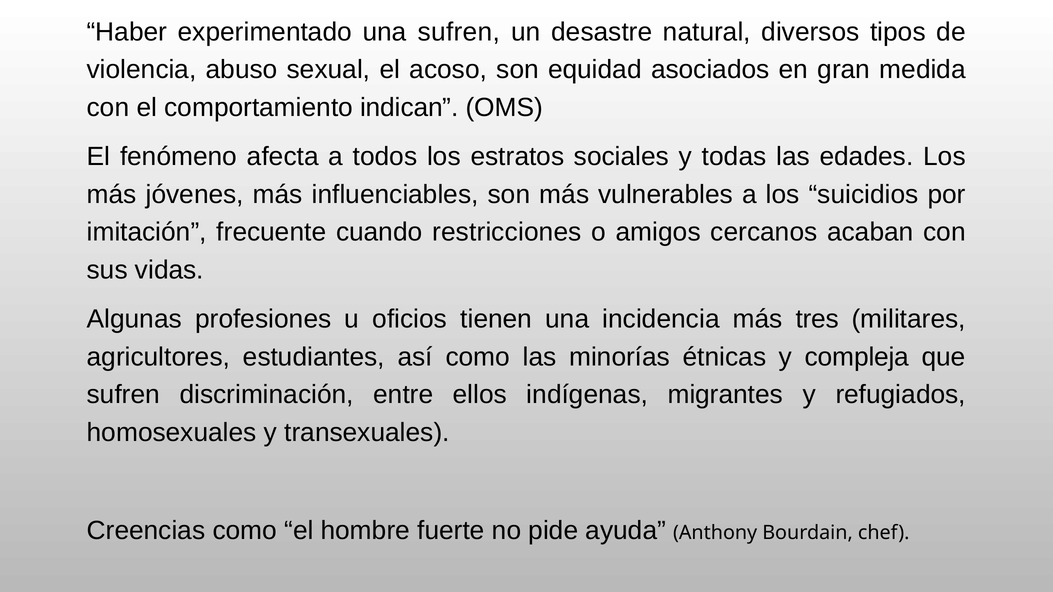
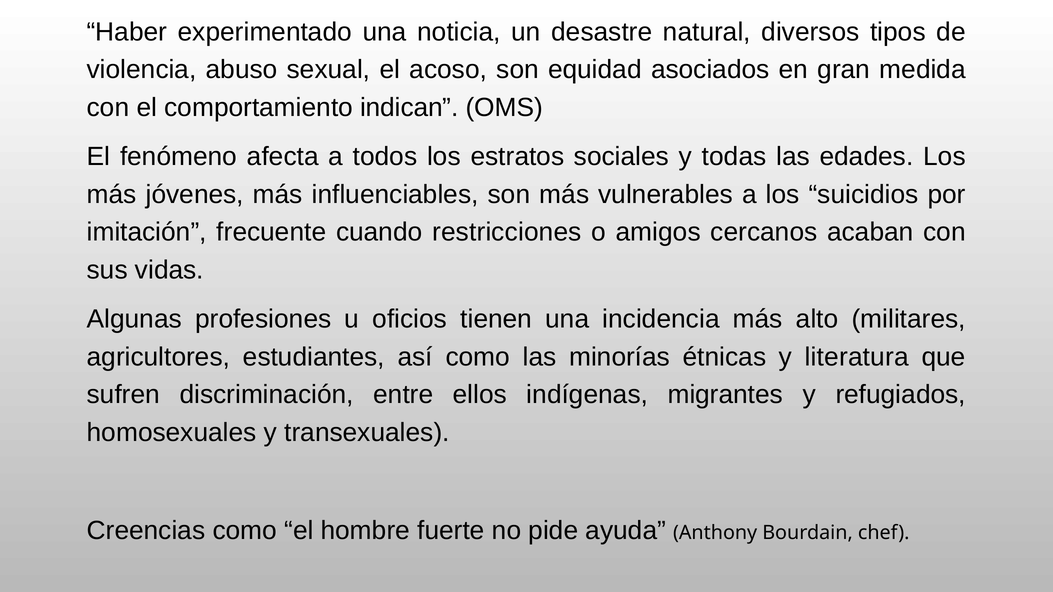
una sufren: sufren -> noticia (459, 32)
tres: tres -> alto (817, 319)
compleja: compleja -> literatura (857, 357)
